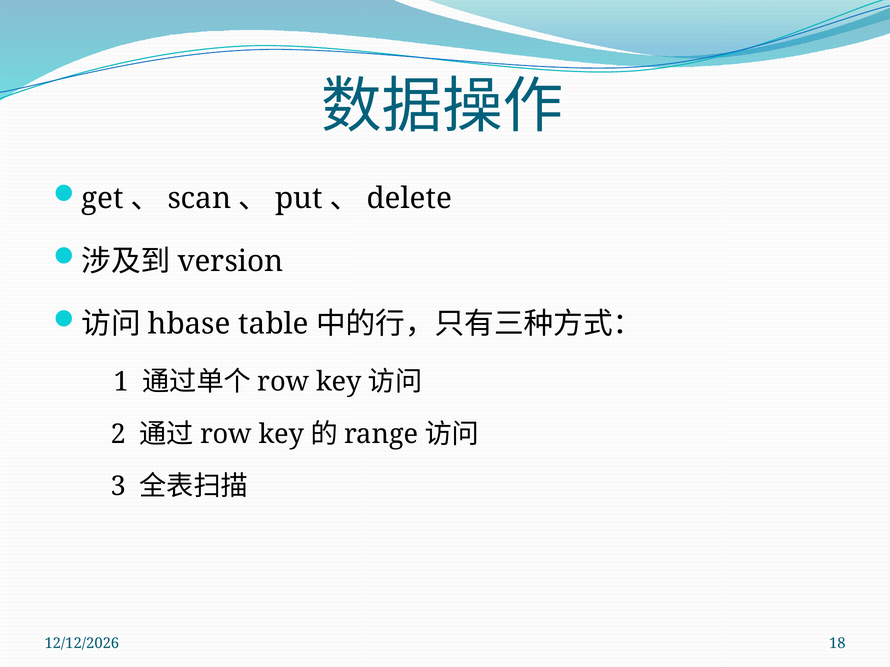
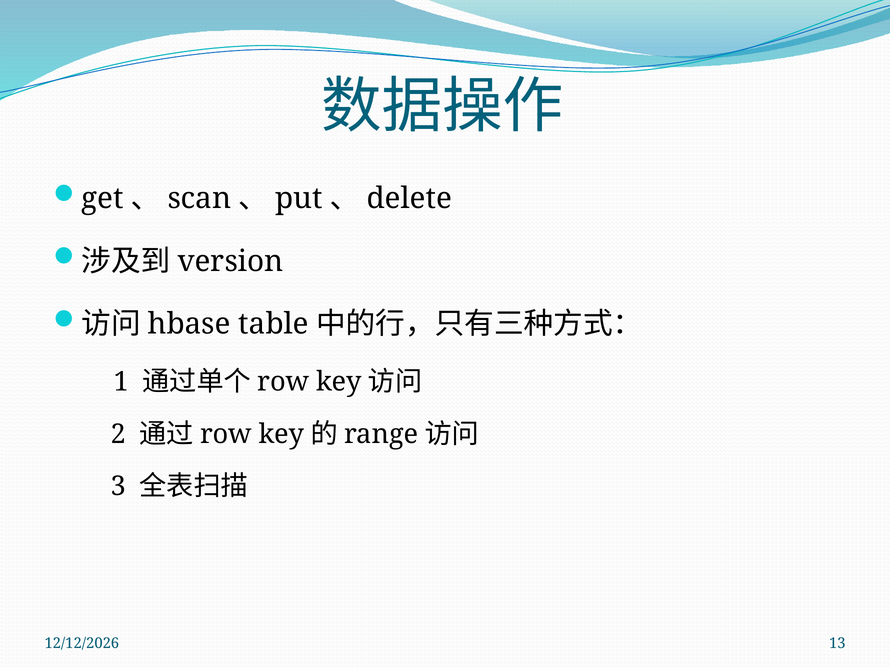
18: 18 -> 13 (837, 644)
